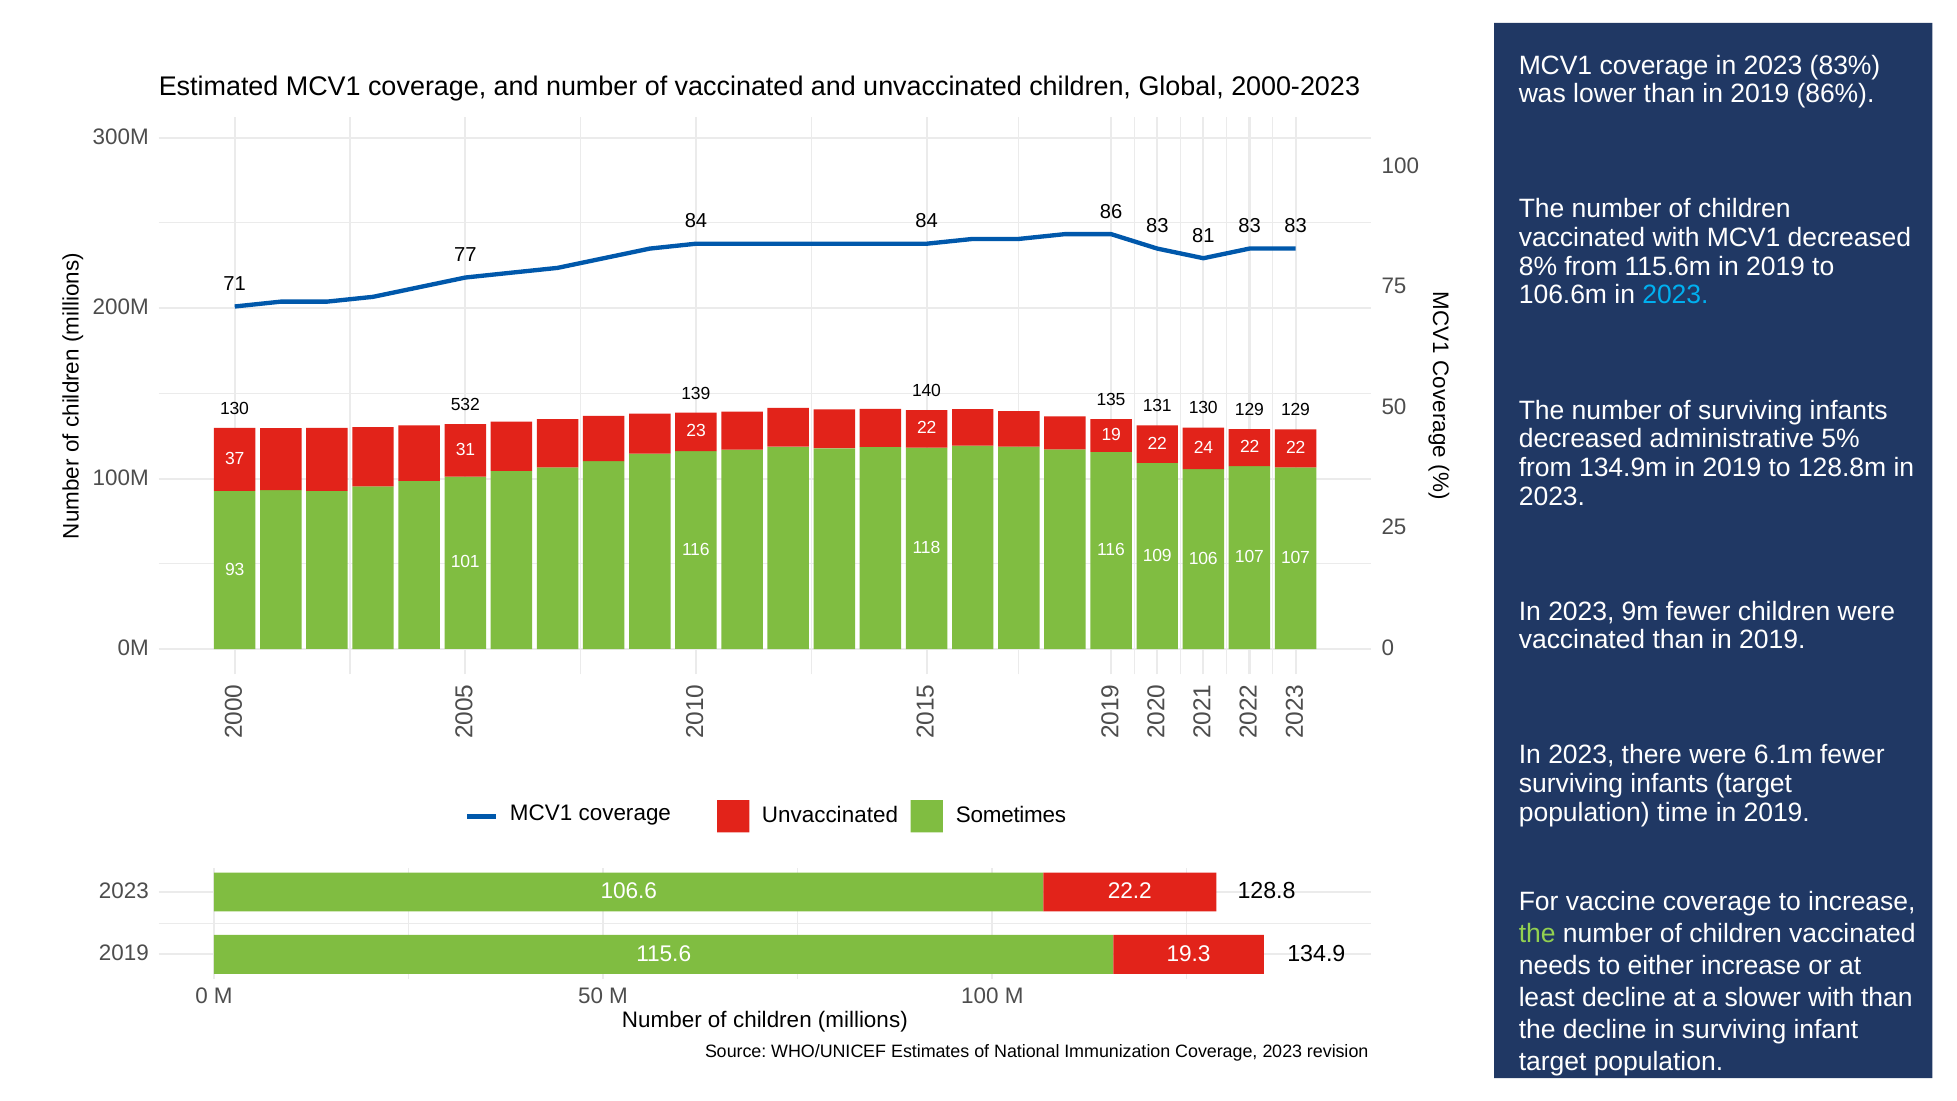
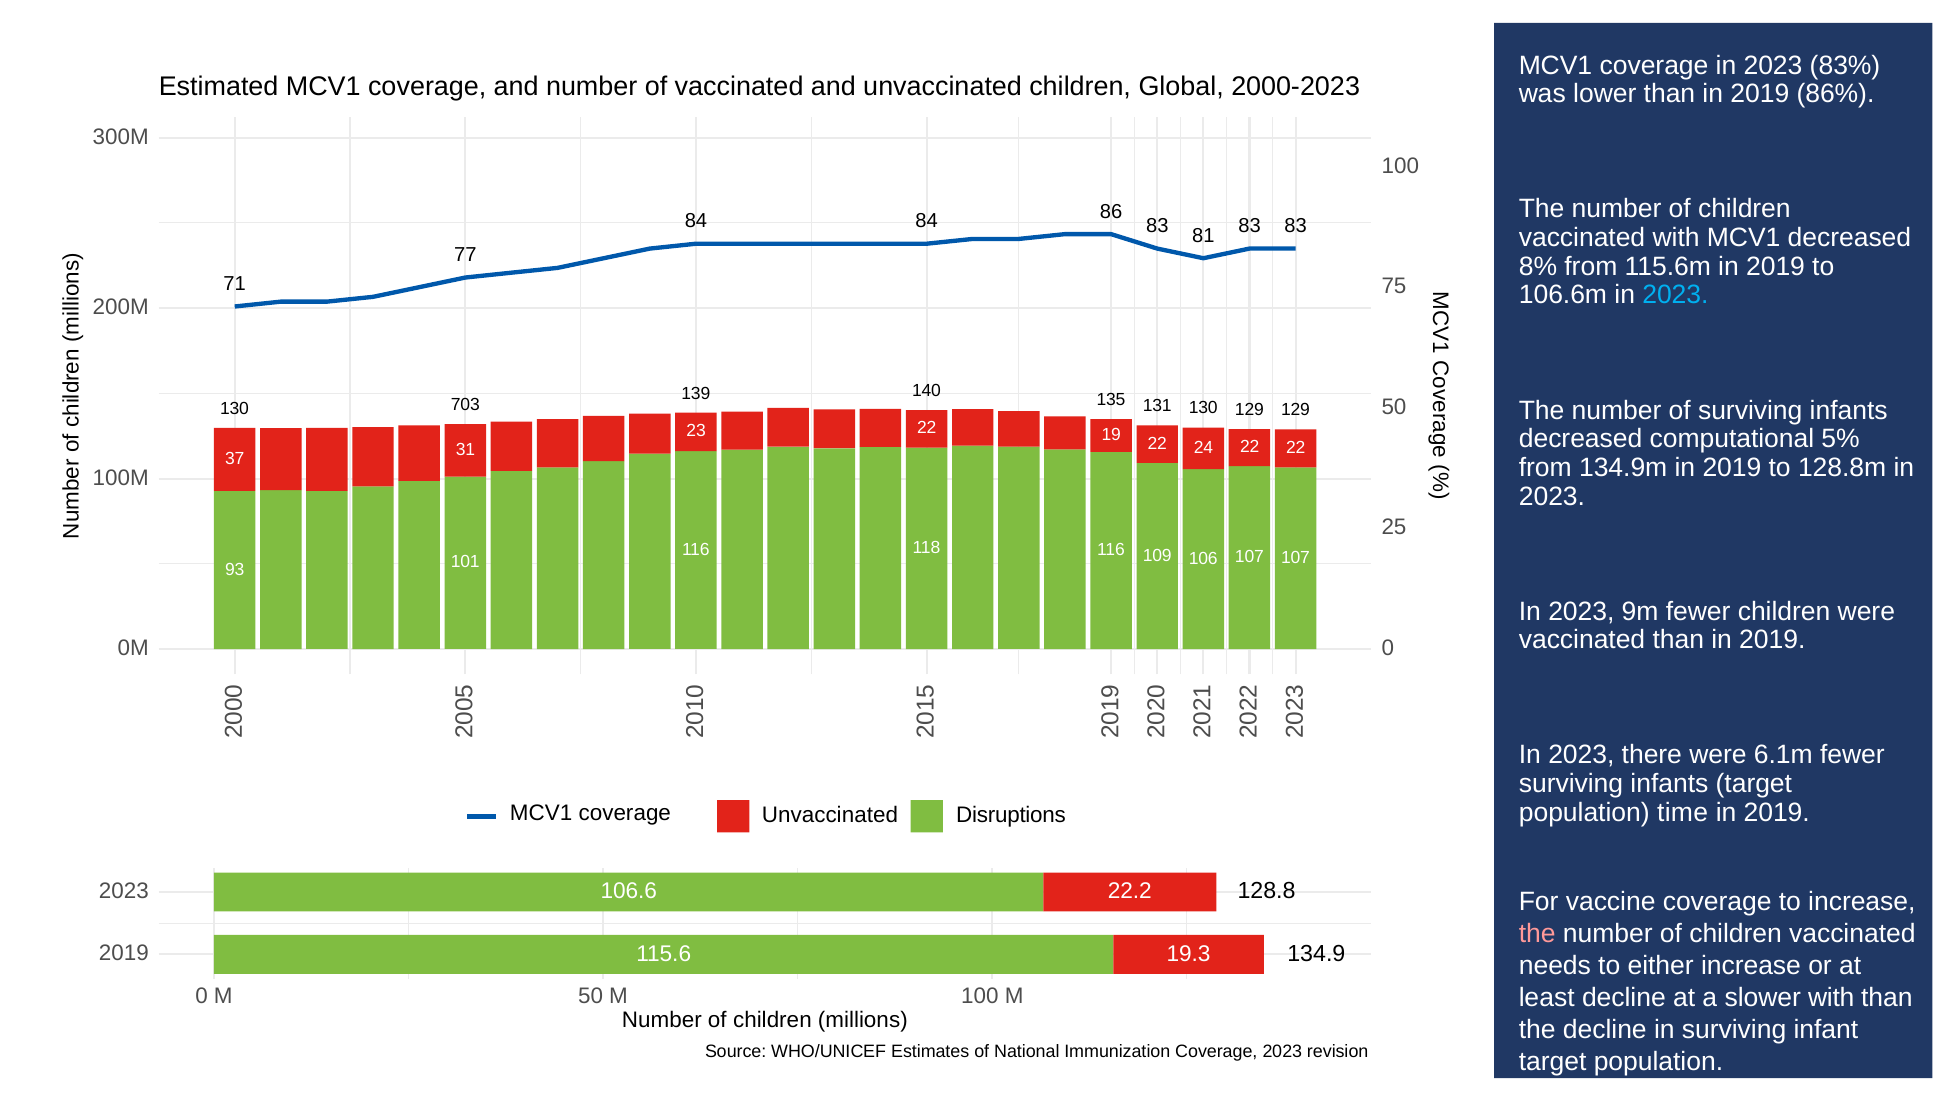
532: 532 -> 703 (465, 405)
administrative: administrative -> computational (1732, 439)
Sometimes: Sometimes -> Disruptions (1011, 815)
the colour: light green -> pink (1537, 934)
